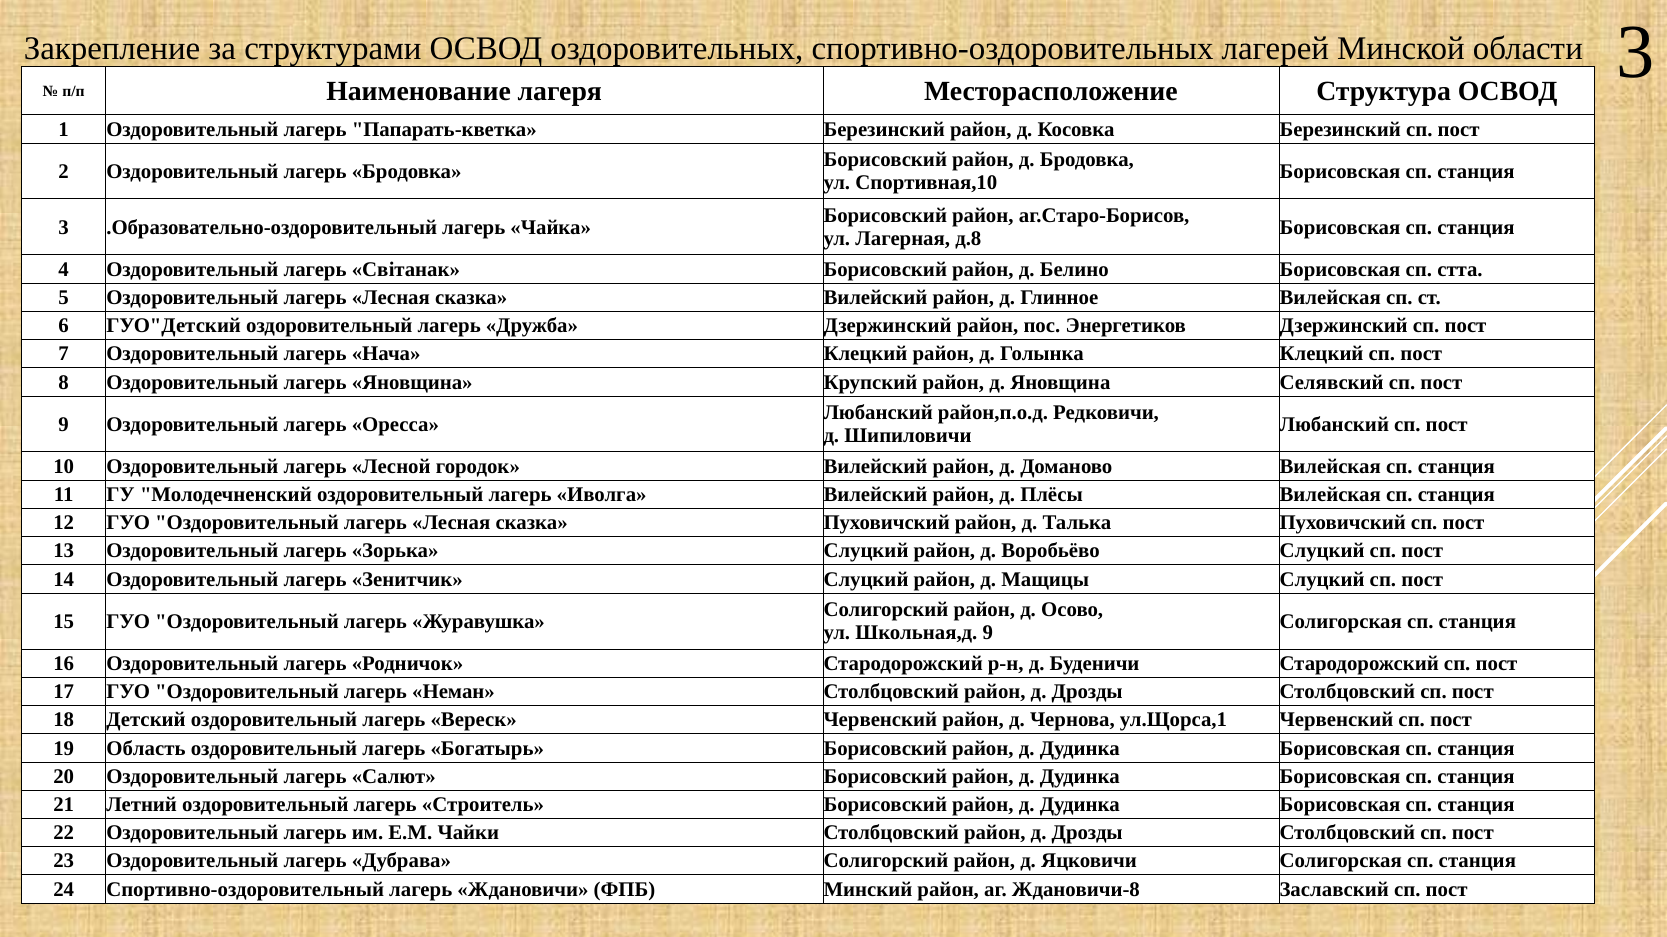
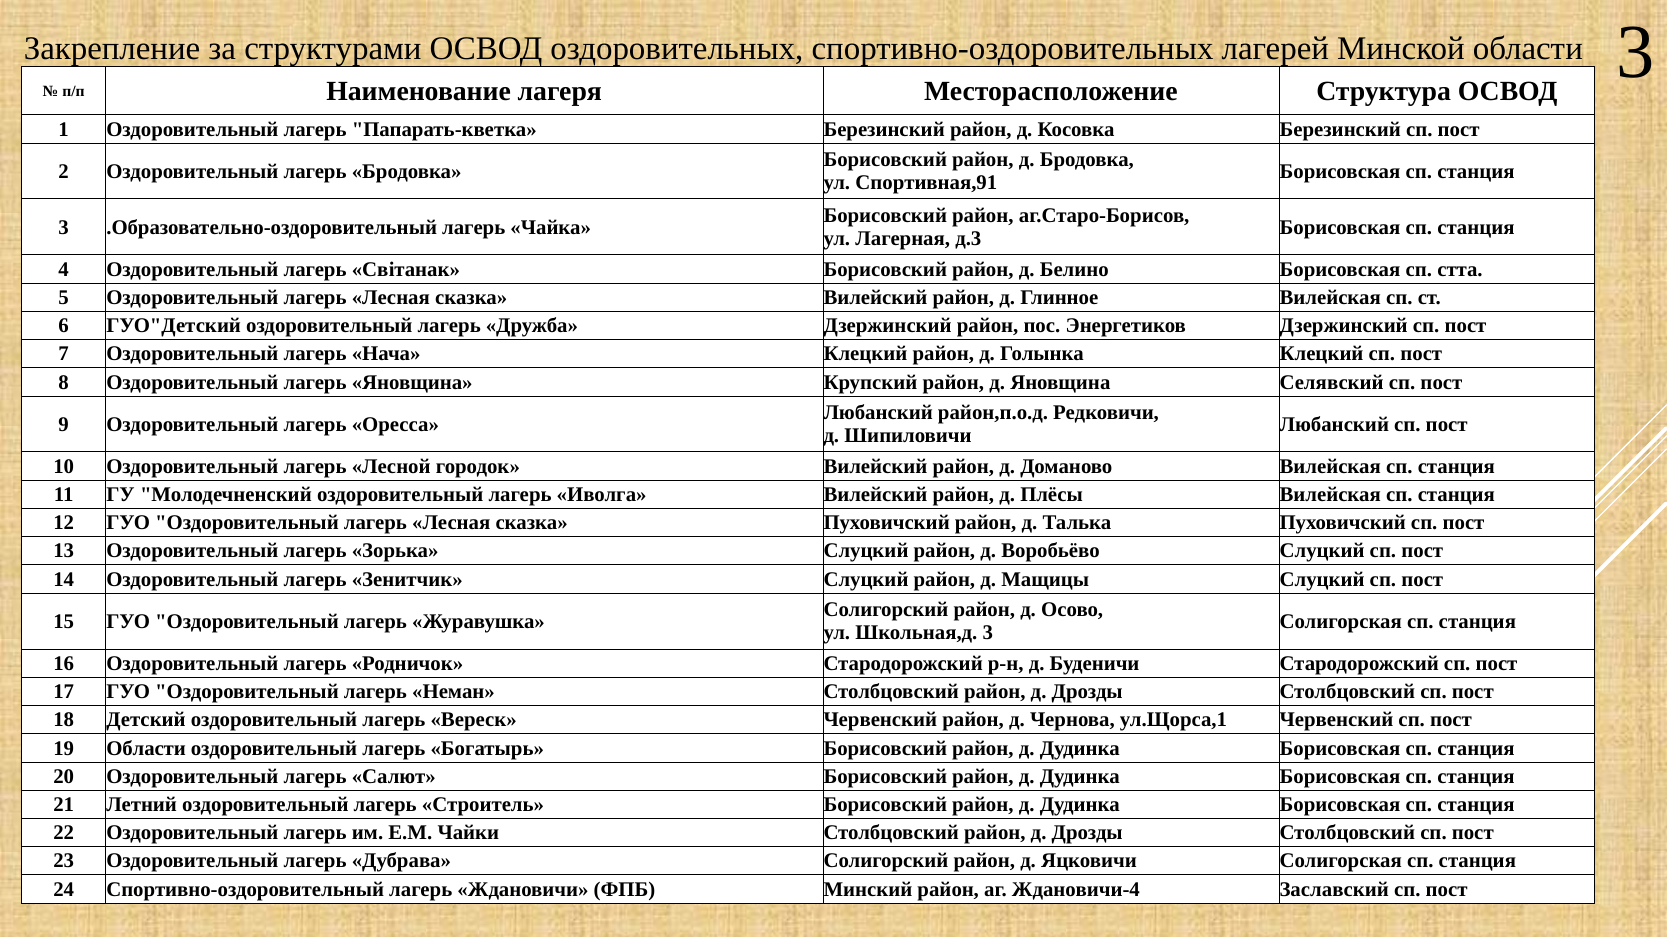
Спортивная,10: Спортивная,10 -> Спортивная,91 (926, 183)
д.8: д.8 -> д.3 (968, 239)
Школьная,д 9: 9 -> 3 (988, 633)
19 Область: Область -> Области (146, 749)
Ждановичи-8: Ждановичи-8 -> Ждановичи-4 (1076, 890)
